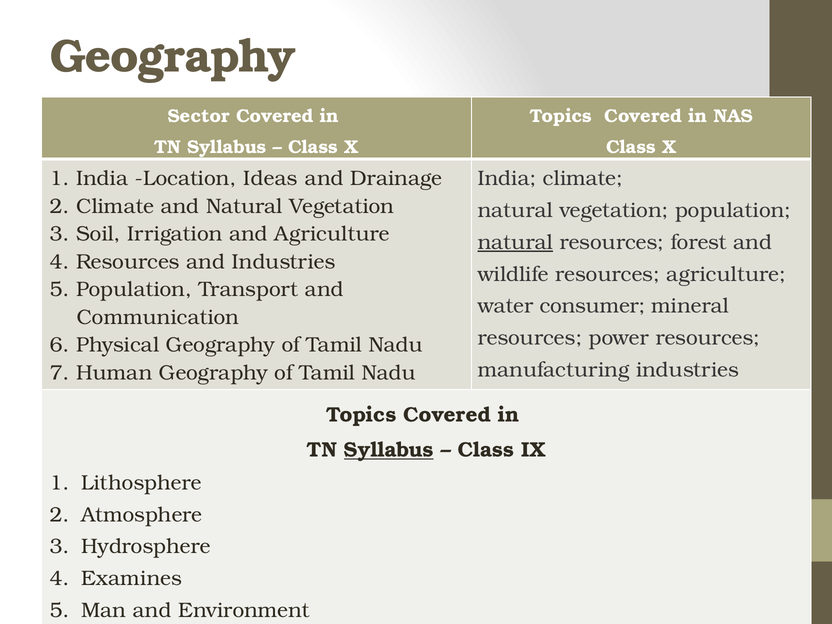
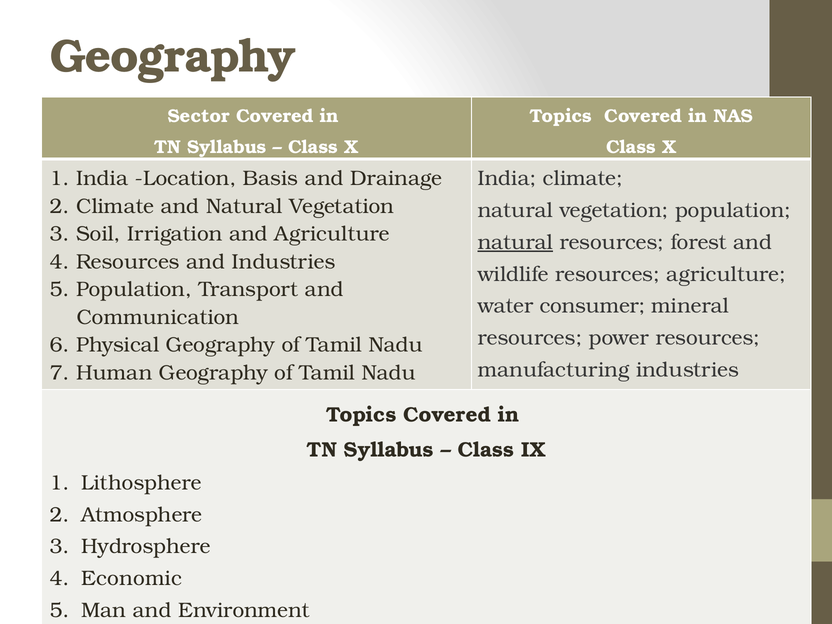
Ideas: Ideas -> Basis (271, 178)
Syllabus underline: present -> none (389, 450)
Examines: Examines -> Economic (132, 578)
